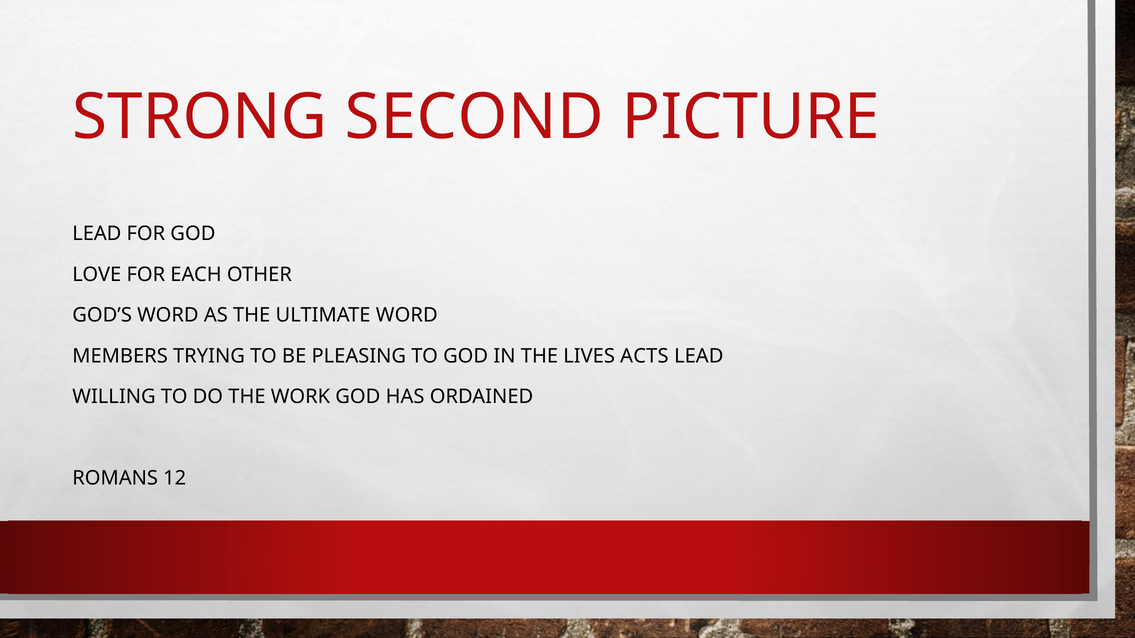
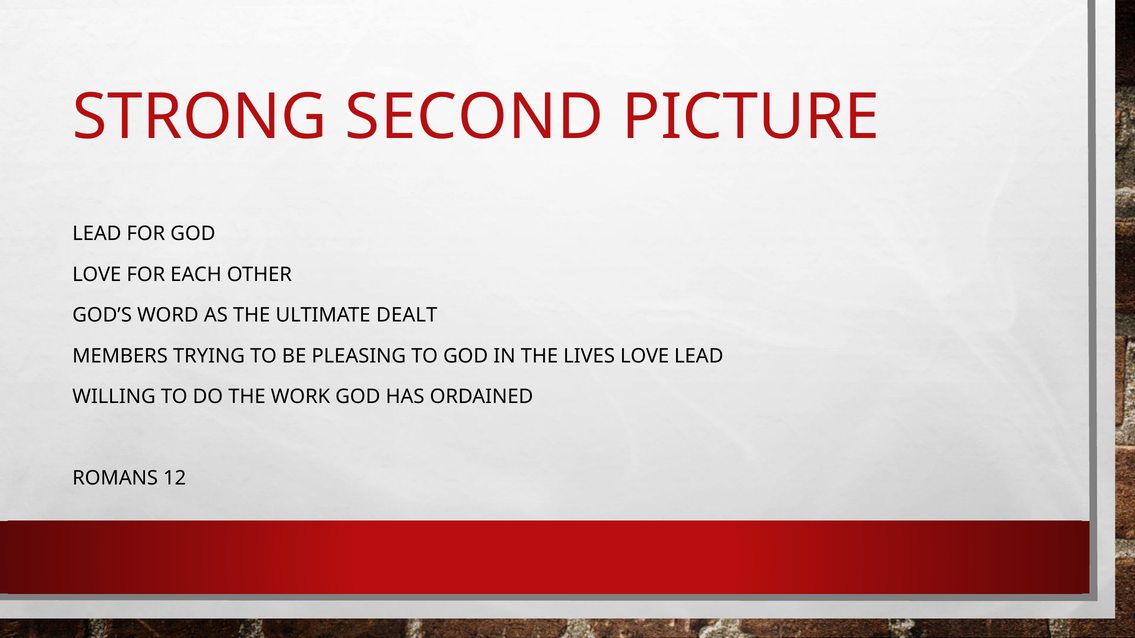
ULTIMATE WORD: WORD -> DEALT (407, 315)
LIVES ACTS: ACTS -> LOVE (645, 356)
